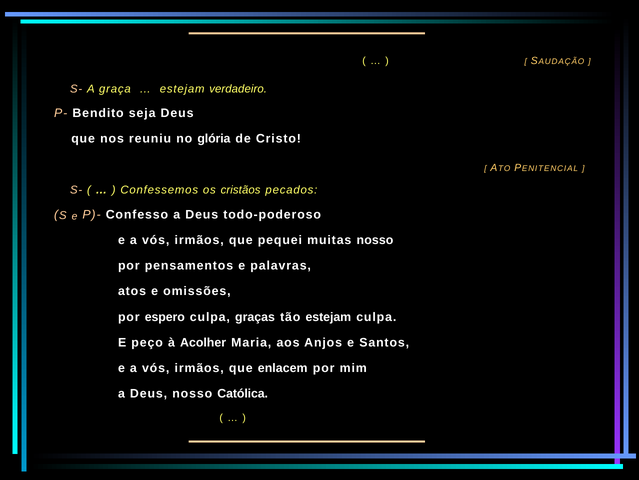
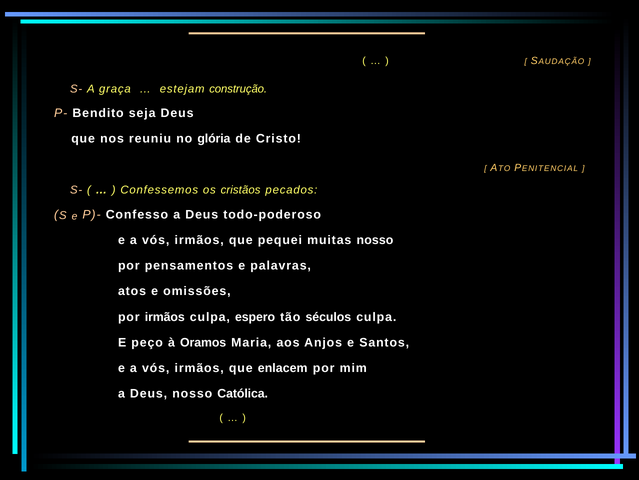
verdadeiro: verdadeiro -> construção (238, 89)
por espero: espero -> irmãos (165, 317)
graças: graças -> espero (255, 317)
tão estejam: estejam -> séculos (328, 317)
Acolher: Acolher -> Oramos (203, 342)
